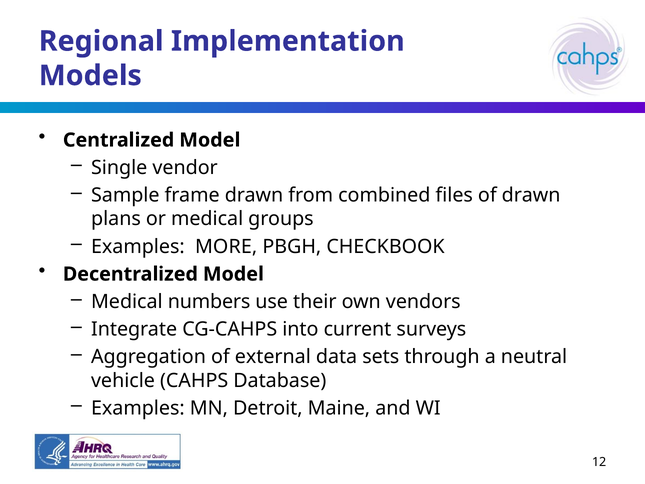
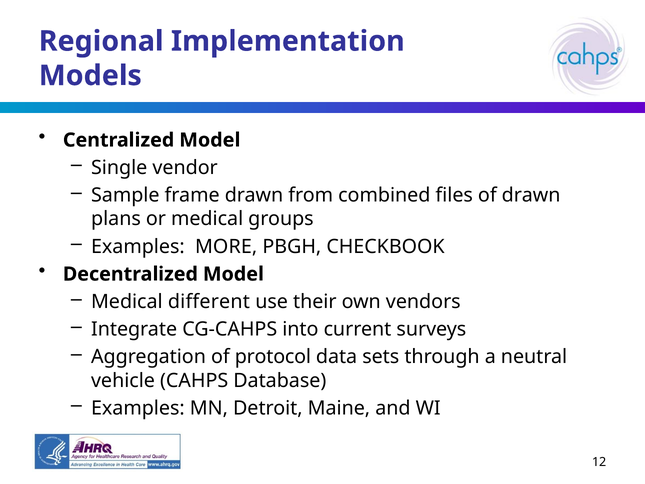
numbers: numbers -> different (209, 302)
external: external -> protocol (273, 357)
